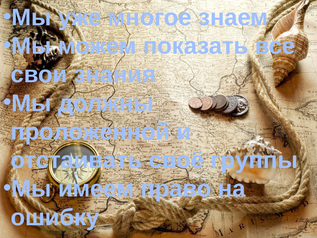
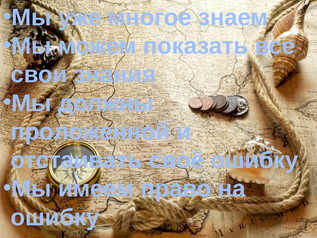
своё группы: группы -> ошибку (254, 160)
